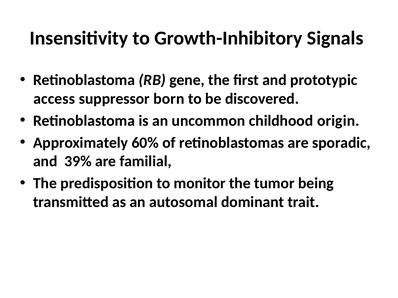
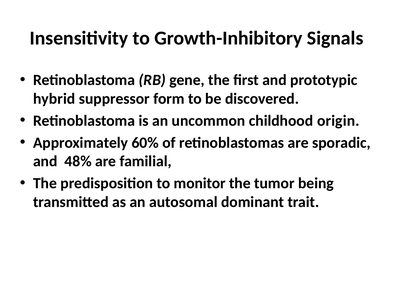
access: access -> hybrid (54, 99)
born: born -> form (169, 99)
39%: 39% -> 48% (78, 162)
